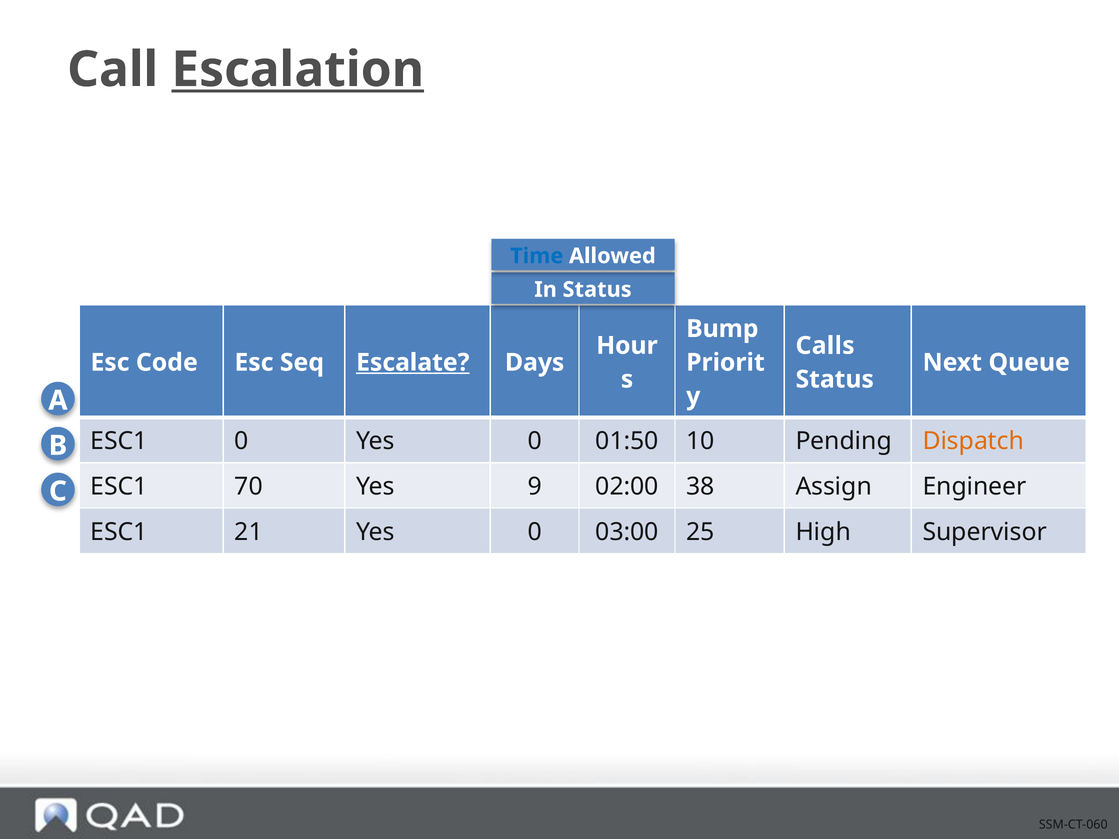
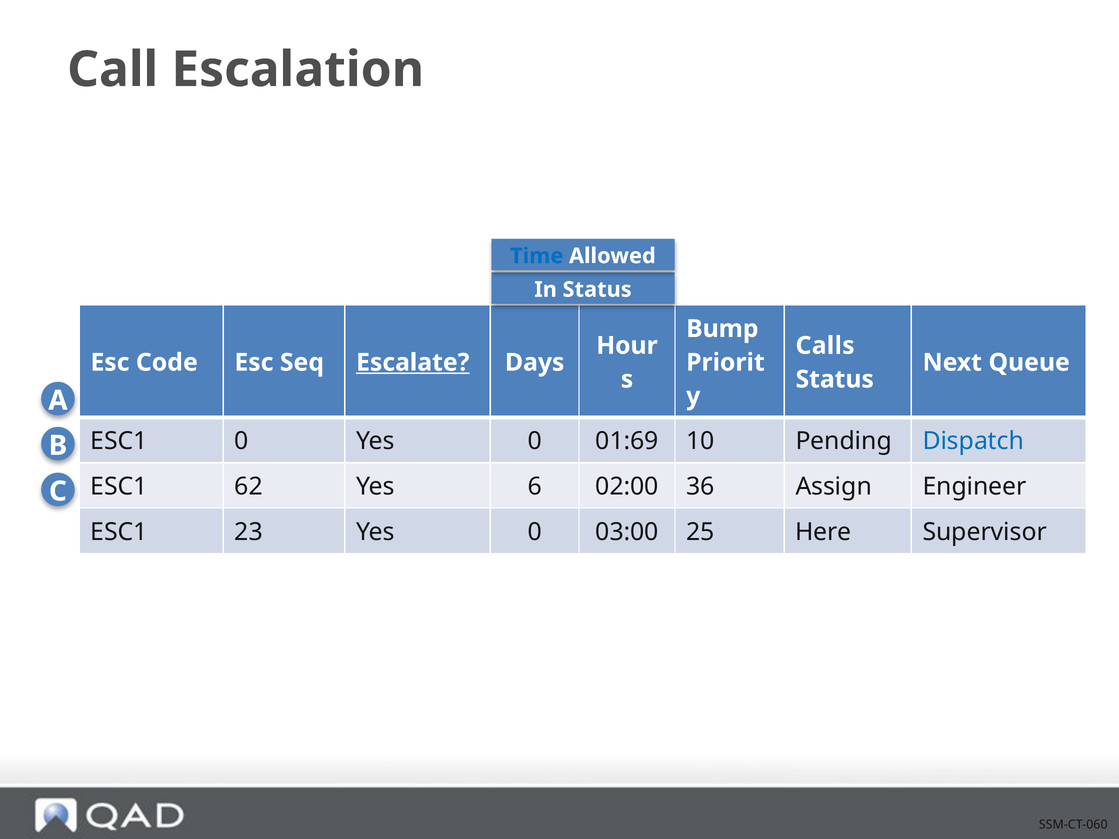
Escalation underline: present -> none (298, 70)
01:50: 01:50 -> 01:69 (627, 441)
Dispatch colour: orange -> blue (973, 441)
70: 70 -> 62 (249, 487)
9: 9 -> 6 (535, 487)
38: 38 -> 36 (700, 487)
21: 21 -> 23 (249, 532)
High: High -> Here (823, 532)
